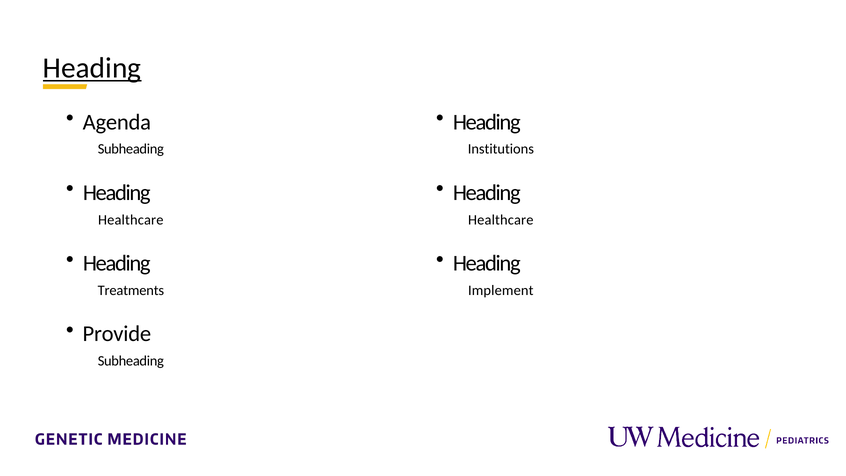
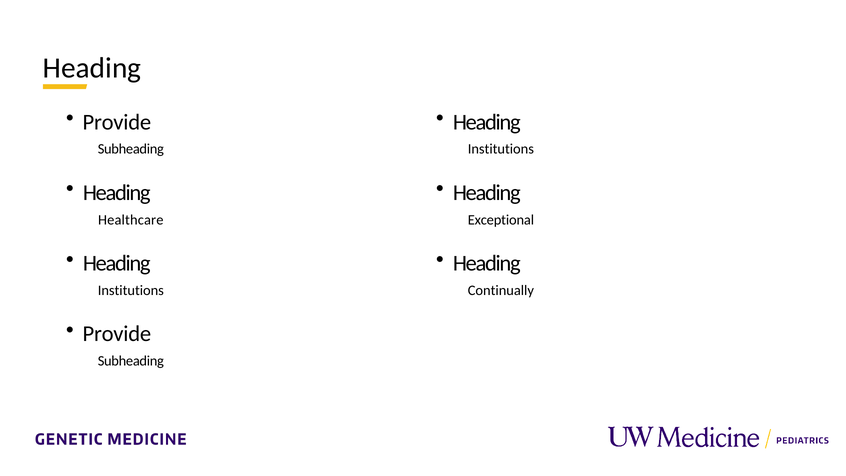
Heading underline: present -> none (92, 68)
Agenda: Agenda -> Provide (117, 122)
Healthcare: Healthcare -> Exceptional (501, 220)
Treatments: Treatments -> Institutions (131, 290)
Implement: Implement -> Continually (501, 290)
